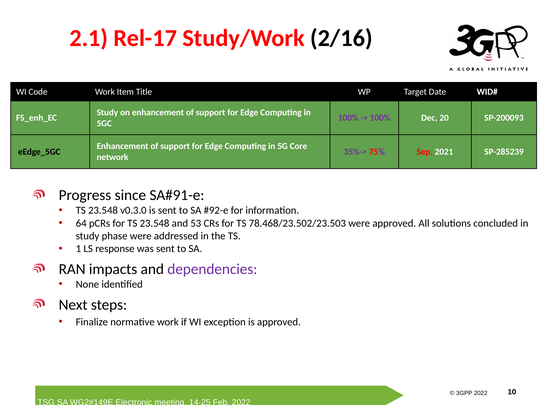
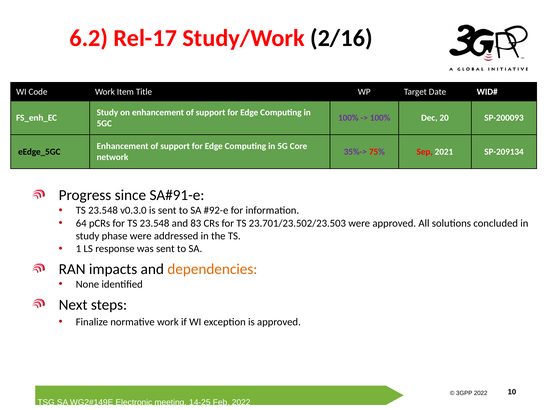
2.1: 2.1 -> 6.2 (89, 38)
SP-285239: SP-285239 -> SP-209134 (504, 152)
53: 53 -> 83 (196, 223)
78.468/23.502/23.503: 78.468/23.502/23.503 -> 23.701/23.502/23.503 (297, 223)
dependencies colour: purple -> orange (212, 269)
